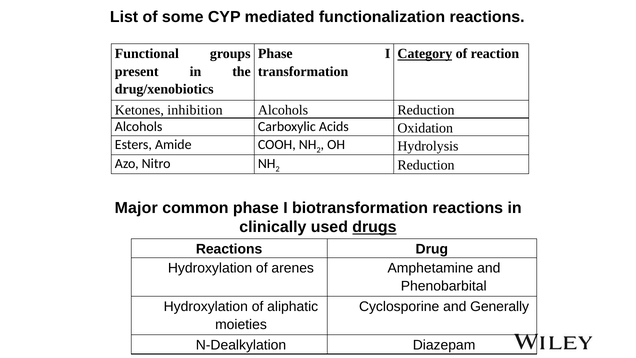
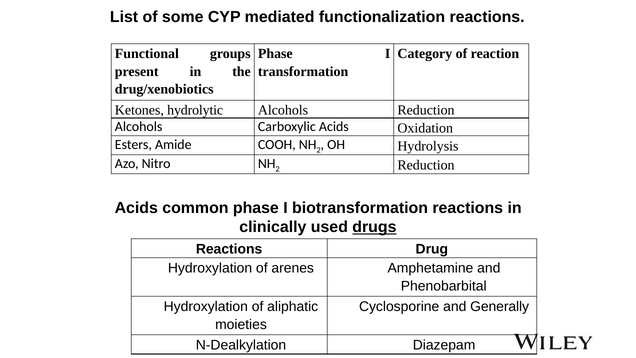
Category underline: present -> none (425, 54)
inhibition: inhibition -> hydrolytic (195, 110)
Major: Major -> Acids (136, 208)
